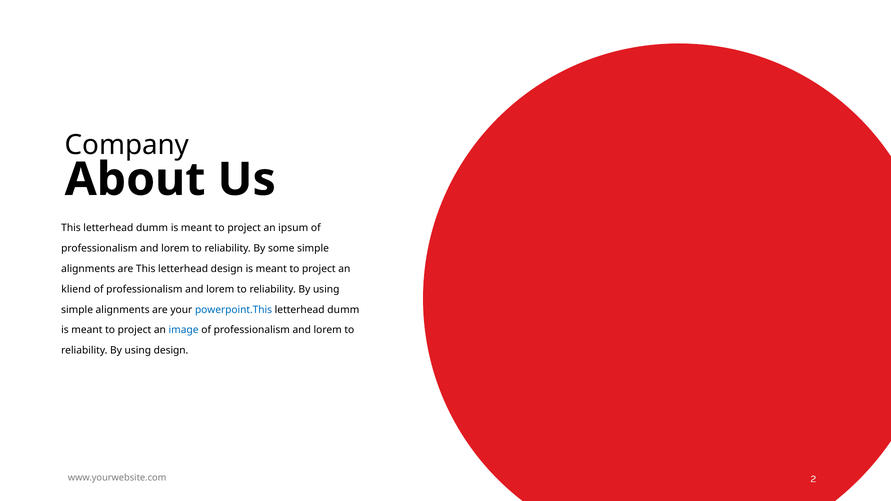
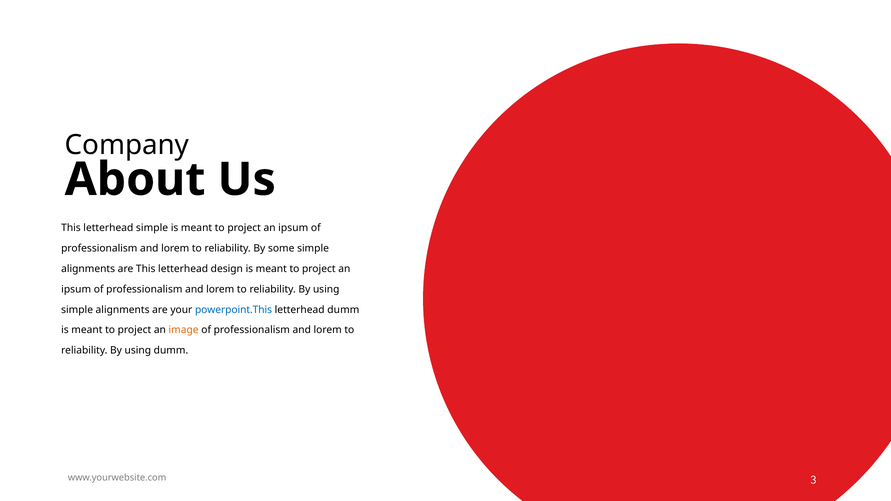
This letterhead dumm: dumm -> simple (152, 228)
kliend: kliend -> ipsum (76, 289)
image colour: blue -> orange (184, 330)
using design: design -> dumm (171, 351)
2: 2 -> 3 (813, 479)
